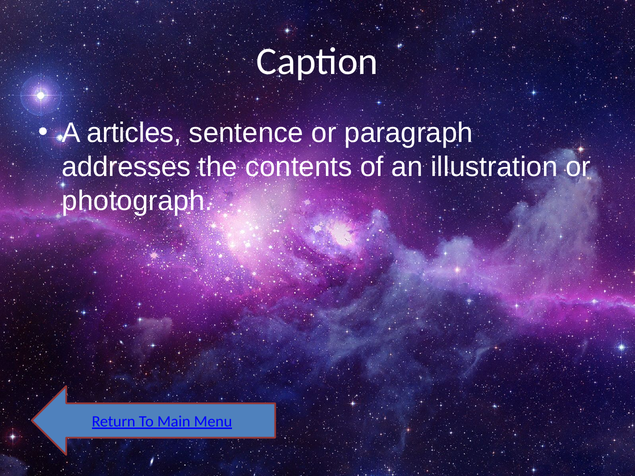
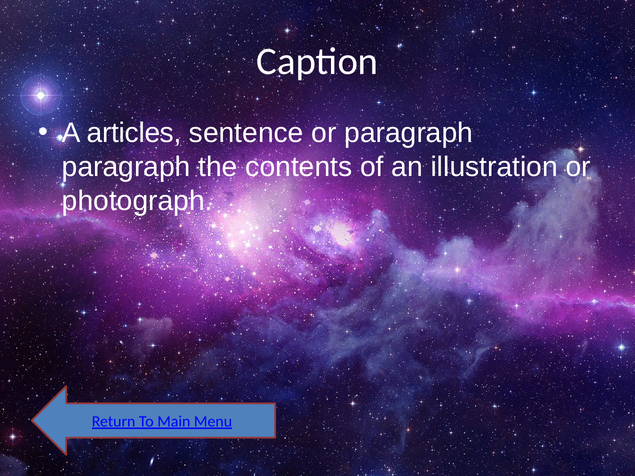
addresses: addresses -> paragraph (126, 167)
